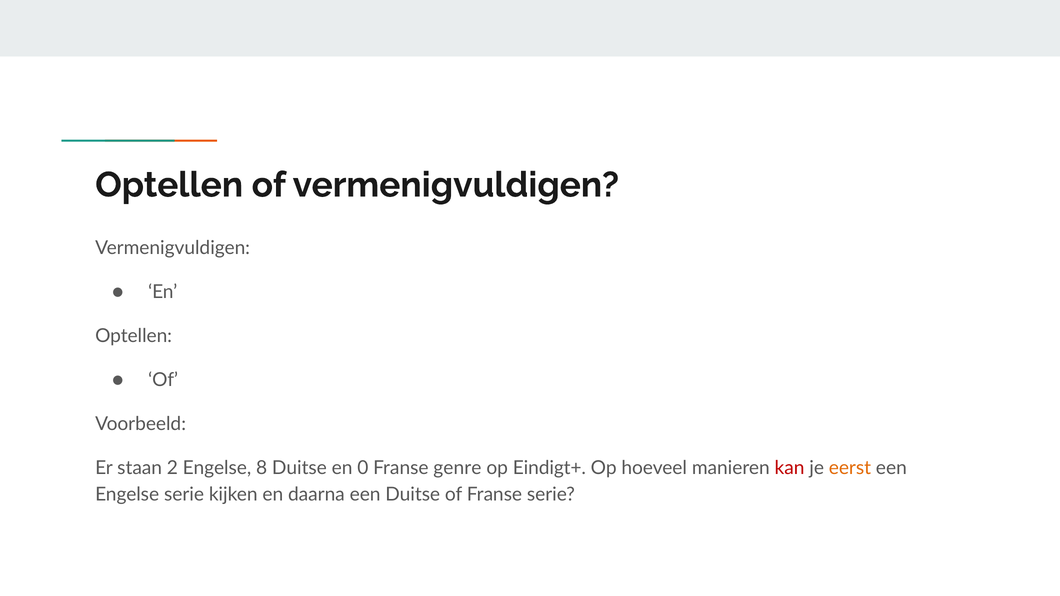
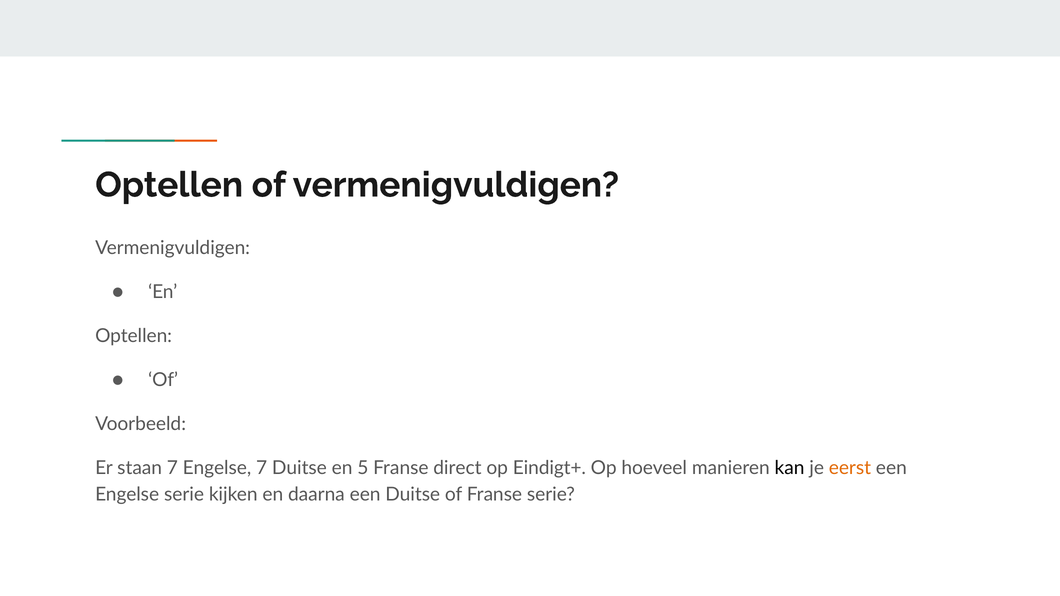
staan 2: 2 -> 7 (172, 468)
Engelse 8: 8 -> 7 (262, 468)
0: 0 -> 5 (363, 468)
genre: genre -> direct (457, 468)
kan colour: red -> black (790, 468)
